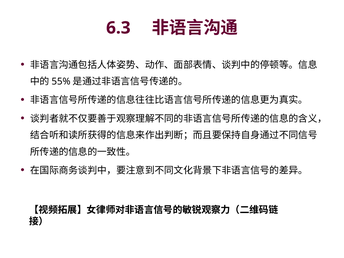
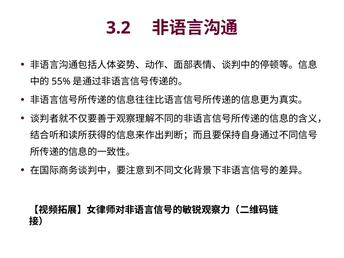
6.3: 6.3 -> 3.2 (118, 28)
